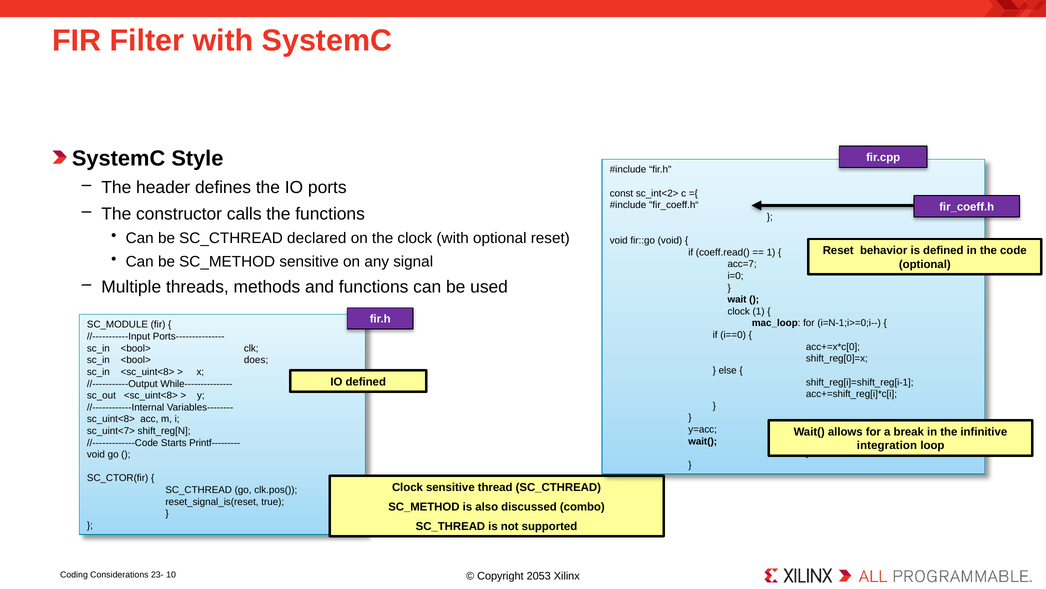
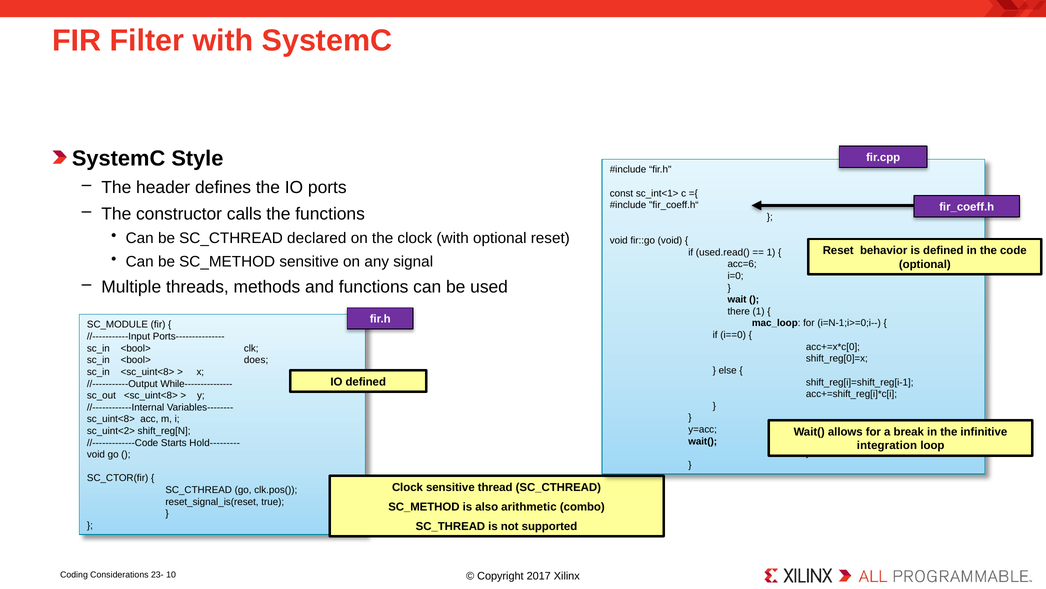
sc_int<2>: sc_int<2> -> sc_int<1> (657, 193)
coeff.read(: coeff.read( -> used.read( (723, 252)
acc=7: acc=7 -> acc=6 (742, 264)
clock: clock -> there (739, 311)
sc_uint<7>: sc_uint<7> -> sc_uint<2> (111, 431)
Printf---------: Printf--------- -> Hold--------- (215, 442)
discussed: discussed -> arithmetic (529, 506)
2053: 2053 -> 2017 (539, 576)
